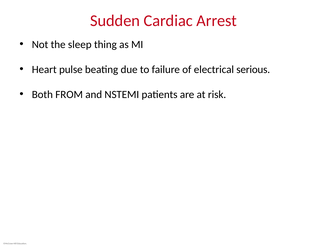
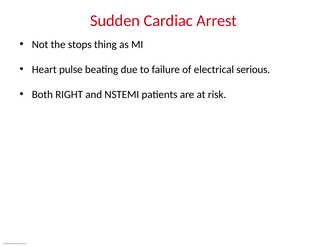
sleep: sleep -> stops (80, 44)
FROM: FROM -> RIGHT (69, 94)
